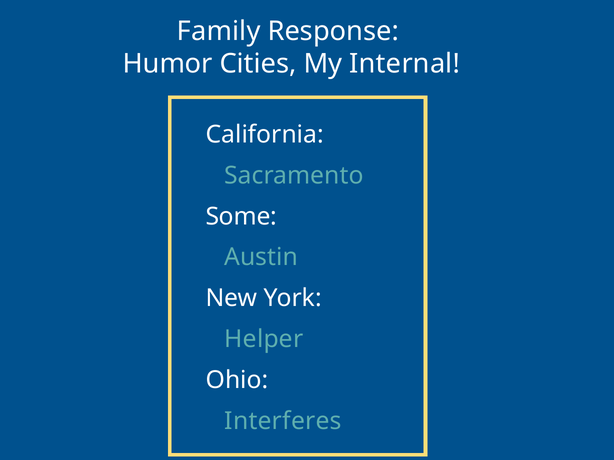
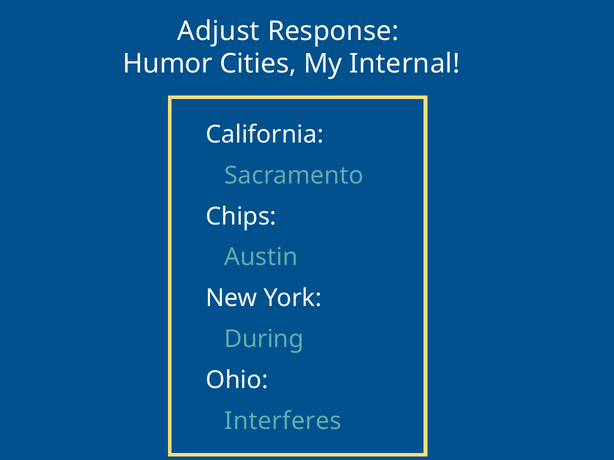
Family: Family -> Adjust (219, 31)
Some: Some -> Chips (241, 217)
Helper: Helper -> During (264, 339)
